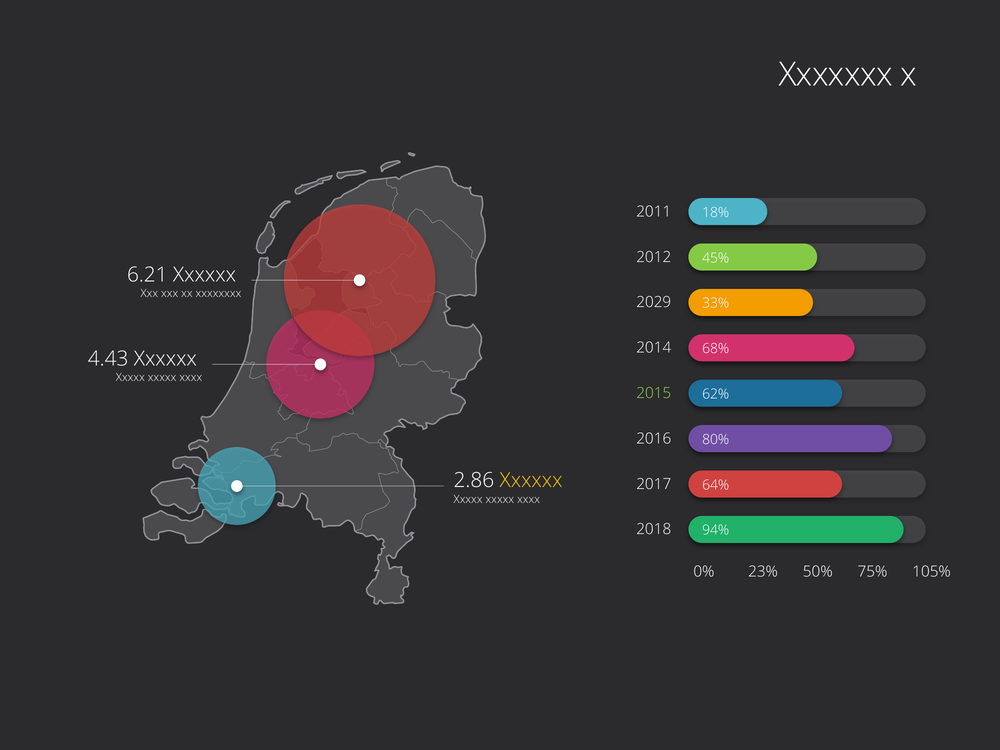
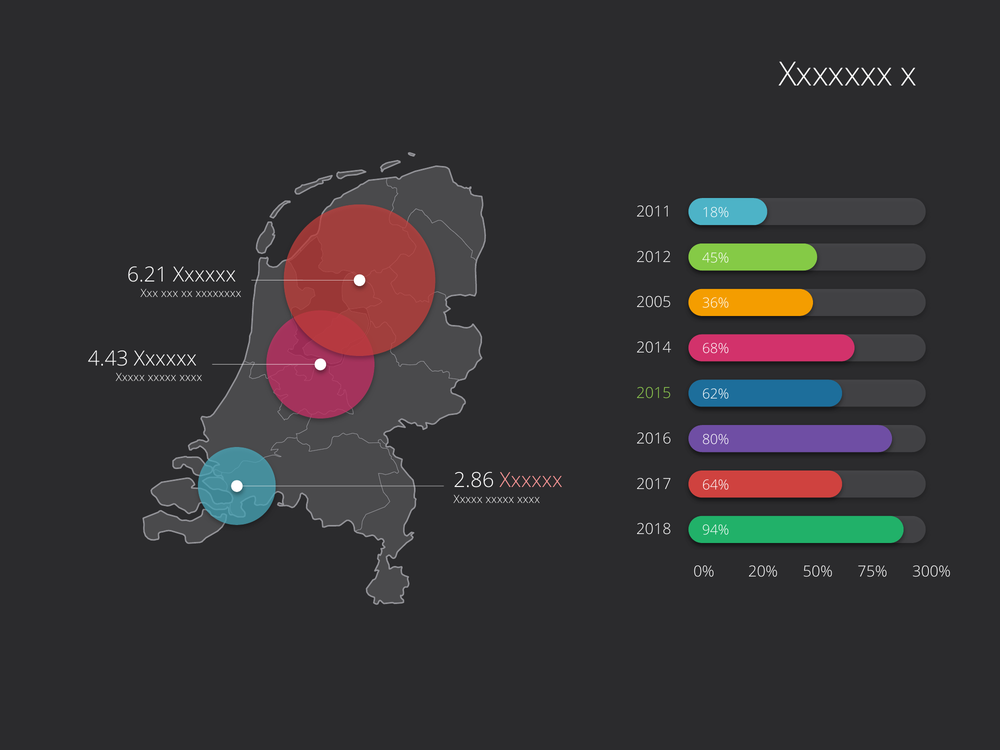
2029: 2029 -> 2005 (654, 302)
33%: 33% -> 36% (716, 303)
Xxxxxx colour: yellow -> pink (531, 481)
23%: 23% -> 20% (763, 572)
105%: 105% -> 300% (932, 572)
